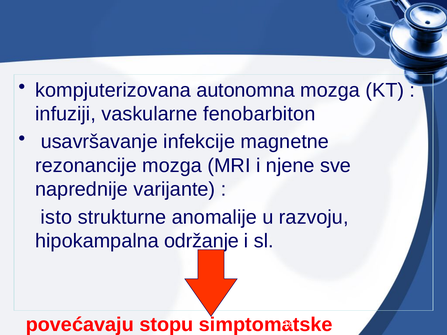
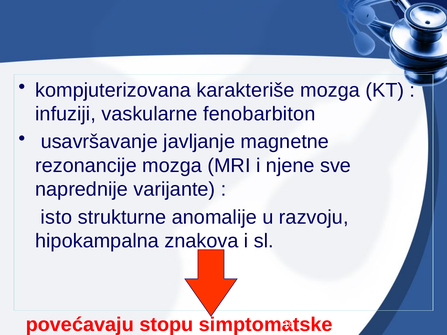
autonomna: autonomna -> karakteriše (246, 90)
infekcije: infekcije -> javljanje (199, 142)
održanje: održanje -> znakova (201, 241)
